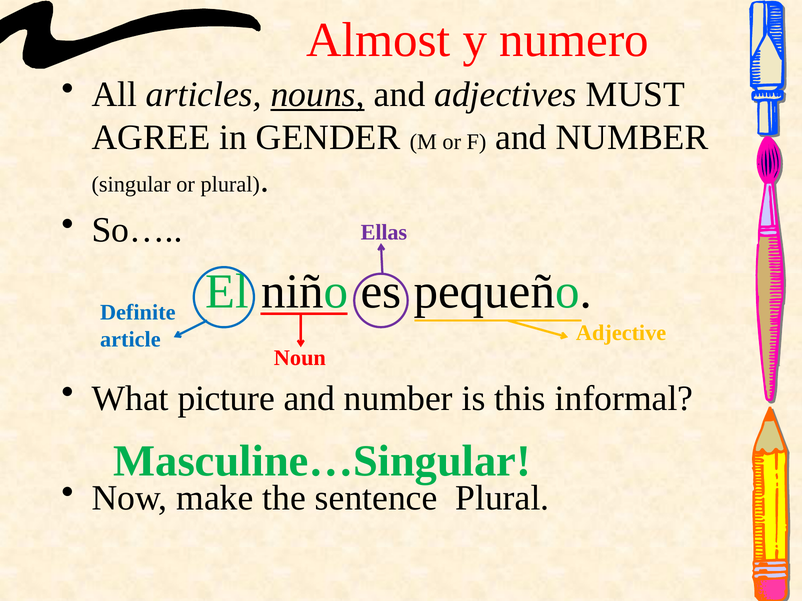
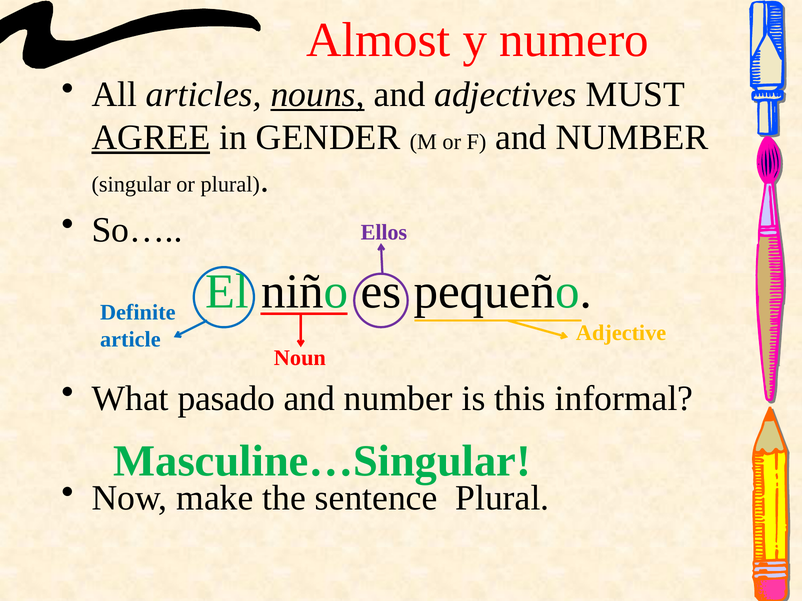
AGREE underline: none -> present (151, 138)
Ellas: Ellas -> Ellos (384, 233)
picture: picture -> pasado (226, 399)
